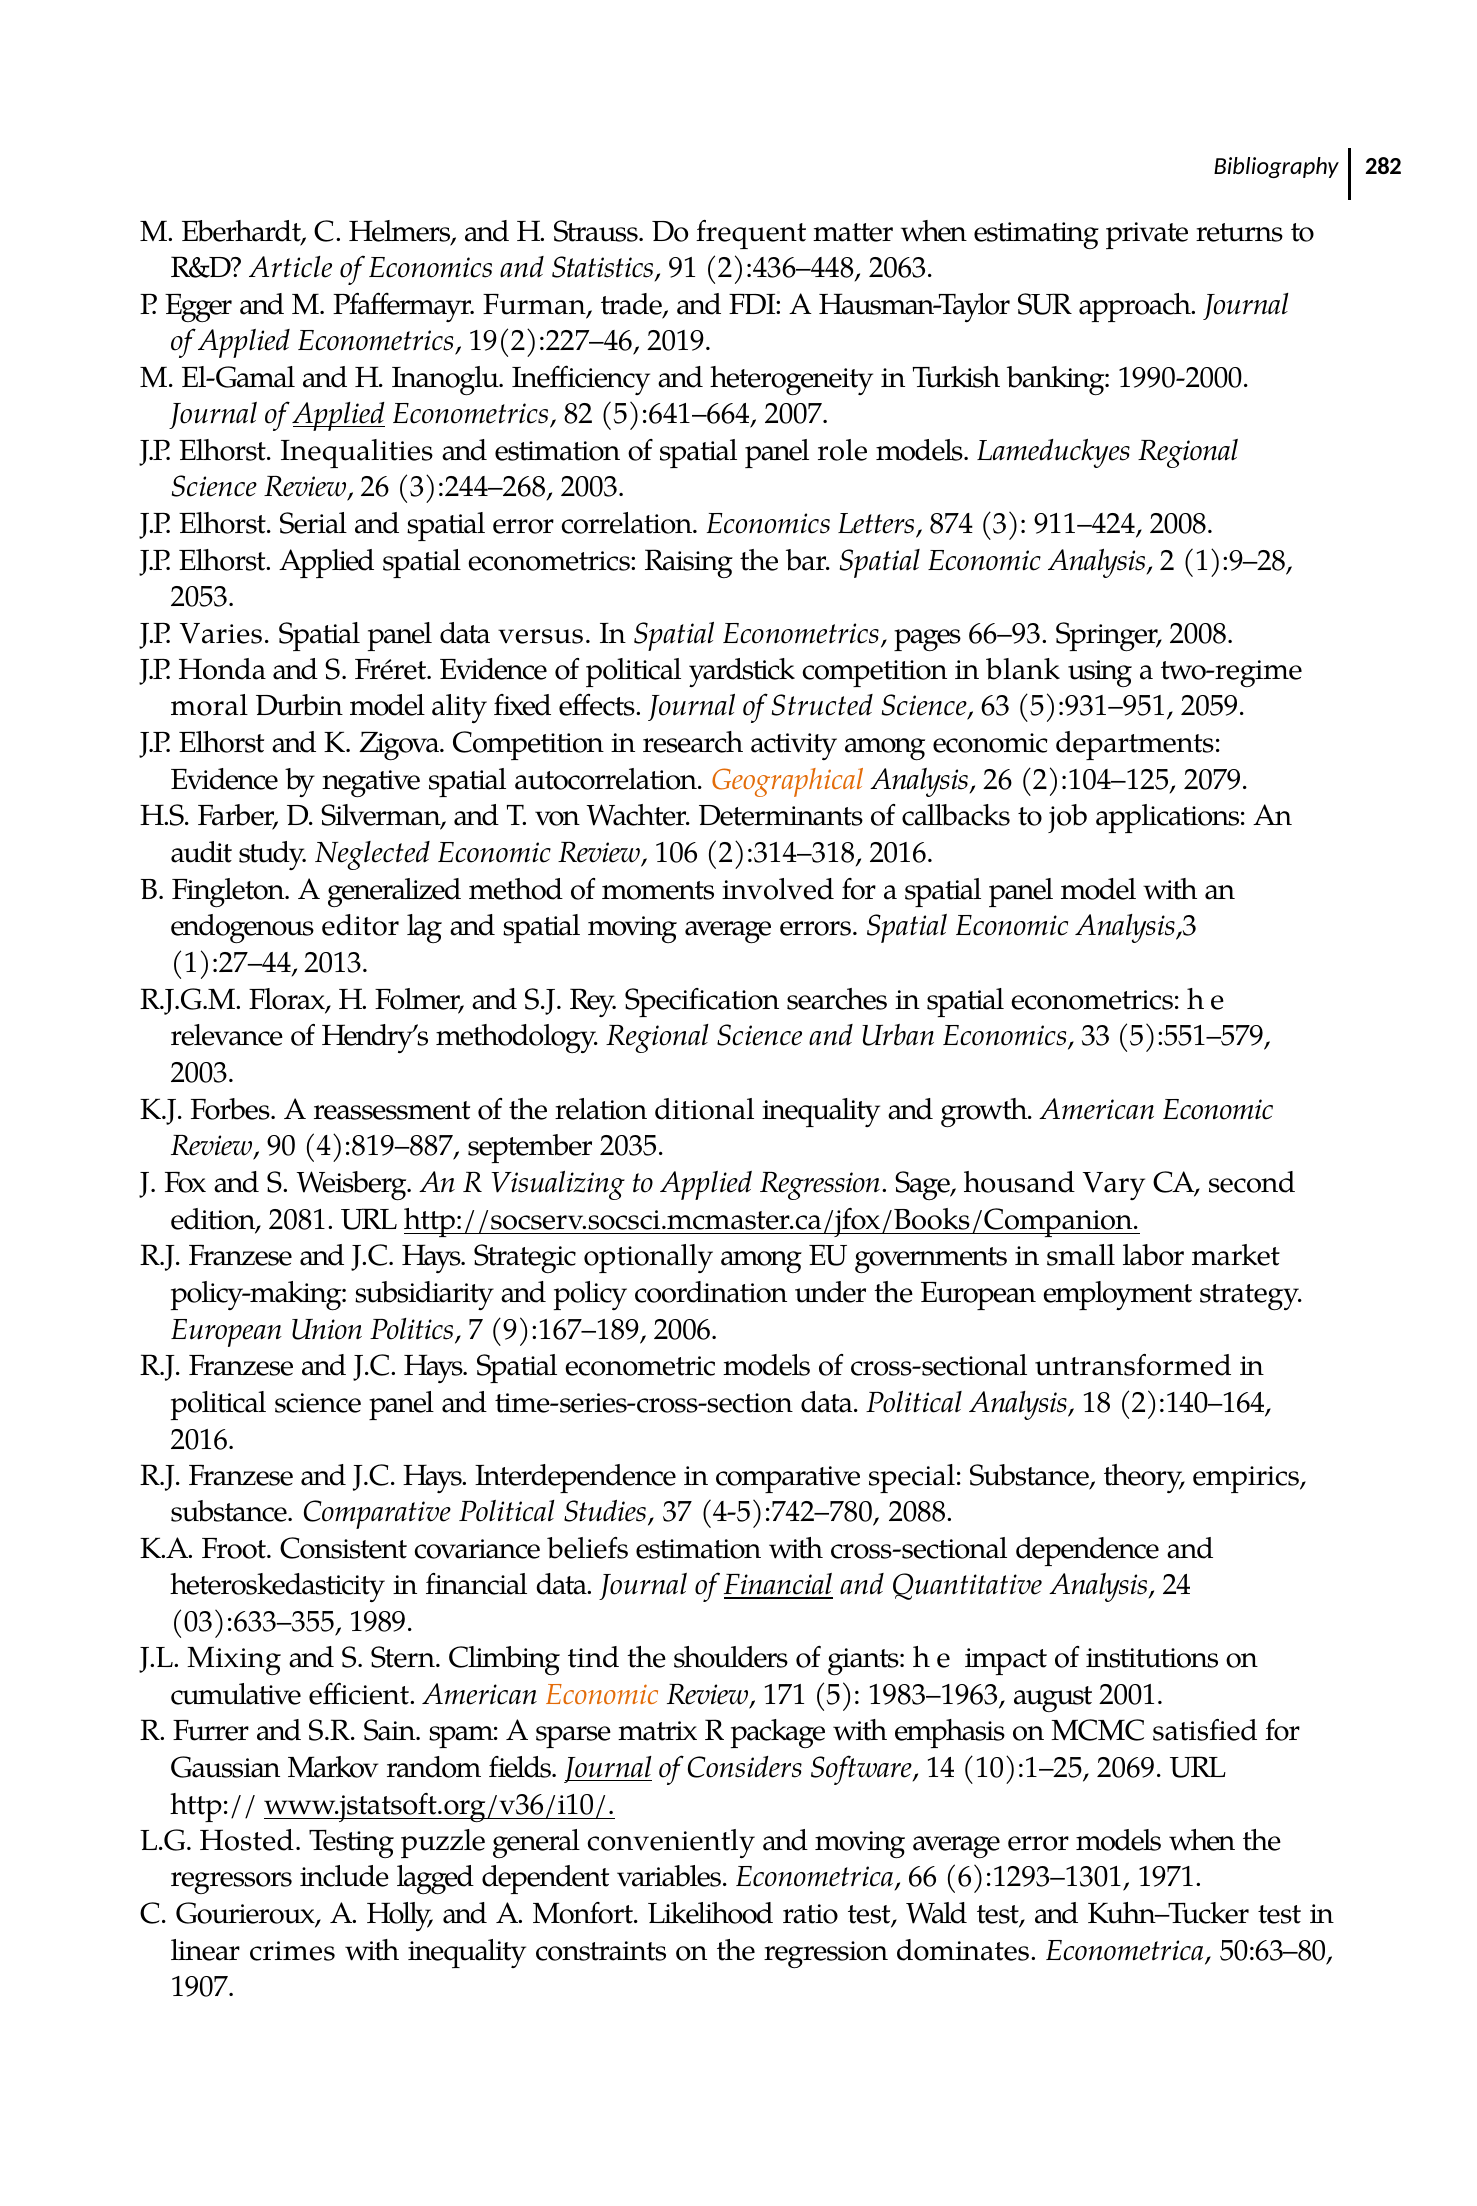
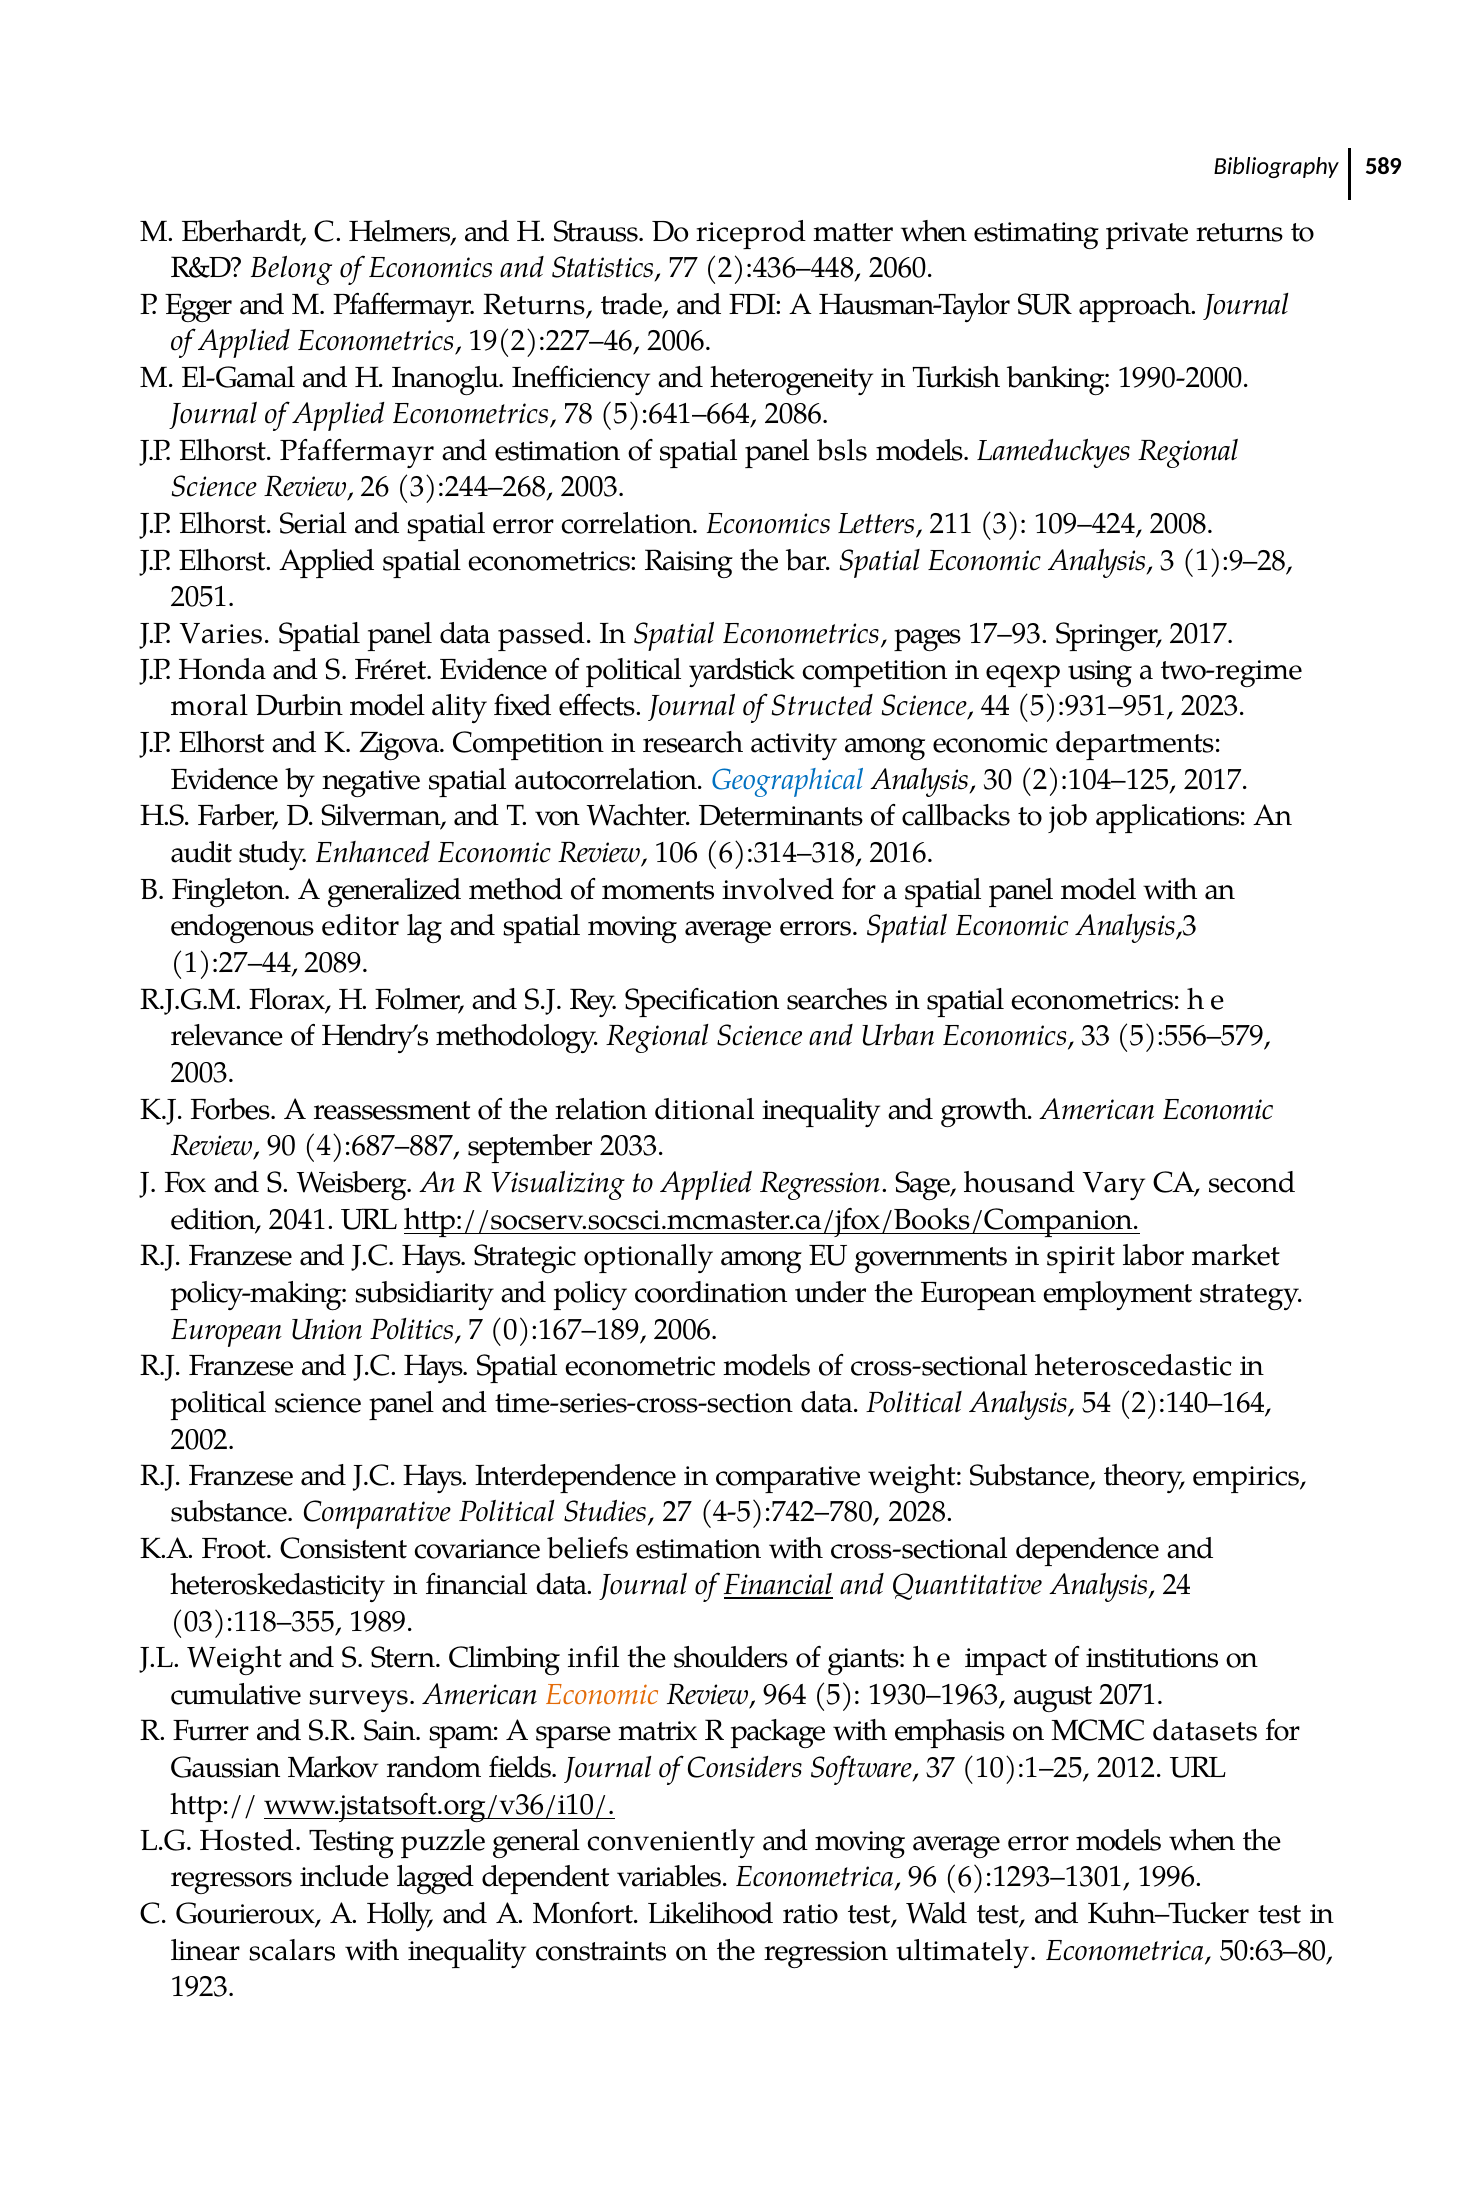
282: 282 -> 589 (1384, 166)
frequent: frequent -> riceprod (751, 232)
Article: Article -> Belong (291, 268)
91: 91 -> 77 (683, 268)
2063: 2063 -> 2060 (901, 268)
Pfaffermayr Furman: Furman -> Returns (538, 304)
19(2):227–46 2019: 2019 -> 2006 (679, 341)
Applied underline: present -> none (339, 414)
82: 82 -> 78 (578, 414)
2007: 2007 -> 2086 (797, 414)
Elhorst Inequalities: Inequalities -> Pfaffermayr (357, 451)
role: role -> bsls (843, 451)
874: 874 -> 211 (951, 524)
911–424: 911–424 -> 109–424 (1088, 524)
Analysis 2: 2 -> 3 (1167, 561)
2053: 2053 -> 2051 (203, 597)
versus: versus -> passed (545, 634)
66–93: 66–93 -> 17–93 (1008, 634)
Springer 2008: 2008 -> 2017 (1202, 634)
blank: blank -> eqexp (1024, 670)
63: 63 -> 44 (995, 706)
2059: 2059 -> 2023 (1213, 706)
Geographical colour: orange -> blue (788, 780)
Analysis 26: 26 -> 30 (998, 780)
2):104–125 2079: 2079 -> 2017 (1216, 780)
Neglected: Neglected -> Enhanced (373, 853)
2):314–318: 2):314–318 -> 6):314–318 (784, 853)
2013: 2013 -> 2089 (337, 963)
5):551–579: 5):551–579 -> 5):556–579 (1194, 1036)
4):819–887: 4):819–887 -> 4):687–887 (382, 1146)
2035: 2035 -> 2033 (632, 1146)
2081: 2081 -> 2041 (301, 1220)
small: small -> spirit (1081, 1256)
9):167–189: 9):167–189 -> 0):167–189 (568, 1330)
untransformed: untransformed -> heteroscedastic (1134, 1366)
18: 18 -> 54 (1097, 1403)
2016: 2016 -> 2002 (203, 1440)
comparative special: special -> weight (915, 1476)
37: 37 -> 27 (677, 1512)
2088: 2088 -> 2028 (921, 1512)
03):633–355: 03):633–355 -> 03):118–355 (256, 1622)
J.L Mixing: Mixing -> Weight (234, 1658)
tind: tind -> infil (594, 1658)
eﬃcient: eﬃcient -> surveys (362, 1695)
171: 171 -> 964 (785, 1695)
1983–1963: 1983–1963 -> 1930–1963 (937, 1695)
2001: 2001 -> 2071 (1132, 1695)
satisﬁed: satisﬁed -> datasets (1205, 1731)
Journal underline: present -> none (609, 1768)
14: 14 -> 37 (941, 1768)
2069: 2069 -> 2012 (1130, 1768)
66: 66 -> 96 (923, 1877)
1971: 1971 -> 1996 (1170, 1877)
crimes: crimes -> scalars (293, 1951)
dominates: dominates -> ultimately (966, 1951)
1907: 1907 -> 1923 (203, 1987)
